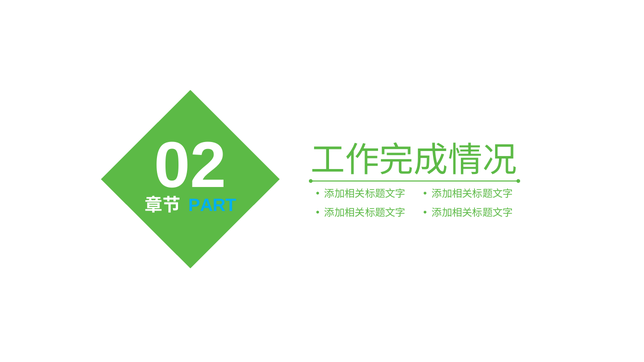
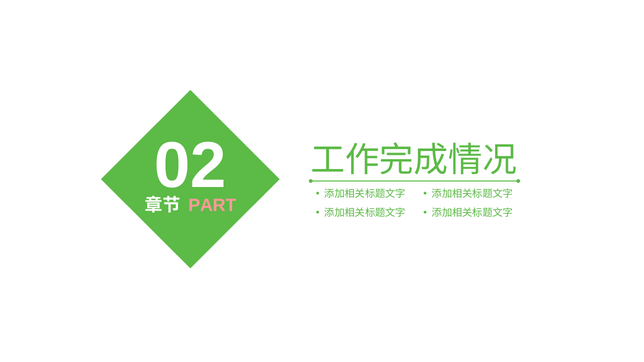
PART colour: light blue -> pink (212, 206)
